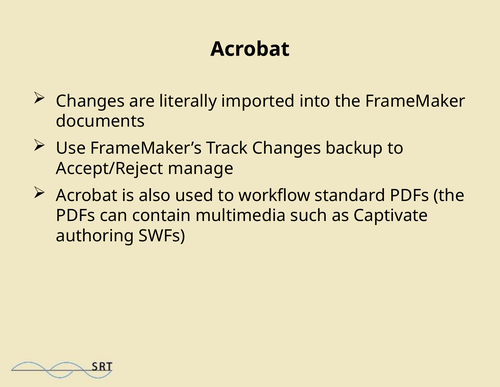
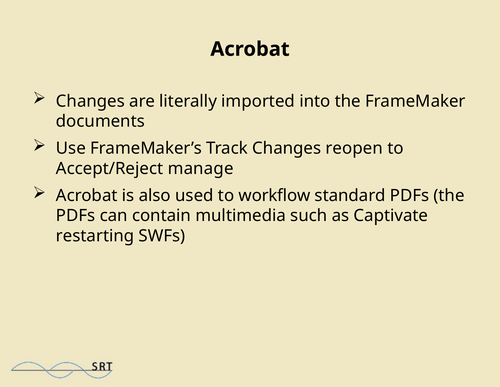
backup: backup -> reopen (354, 148)
authoring: authoring -> restarting (95, 236)
